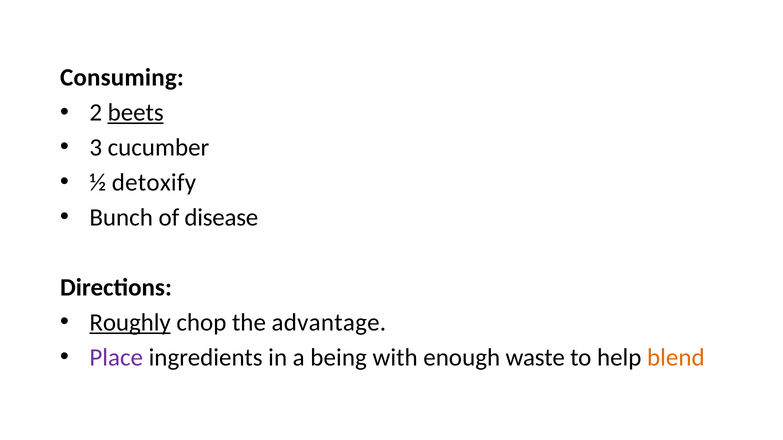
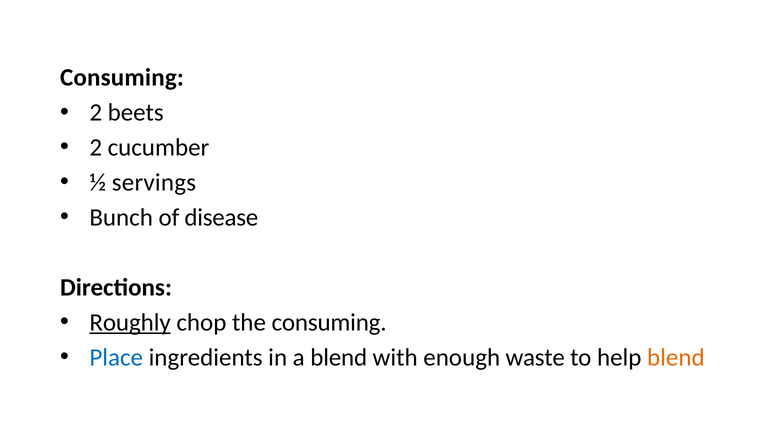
beets underline: present -> none (136, 113)
3: 3 -> 2 (96, 148)
detoxify: detoxify -> servings (154, 183)
the advantage: advantage -> consuming (329, 323)
Place colour: purple -> blue (116, 358)
a being: being -> blend (339, 358)
